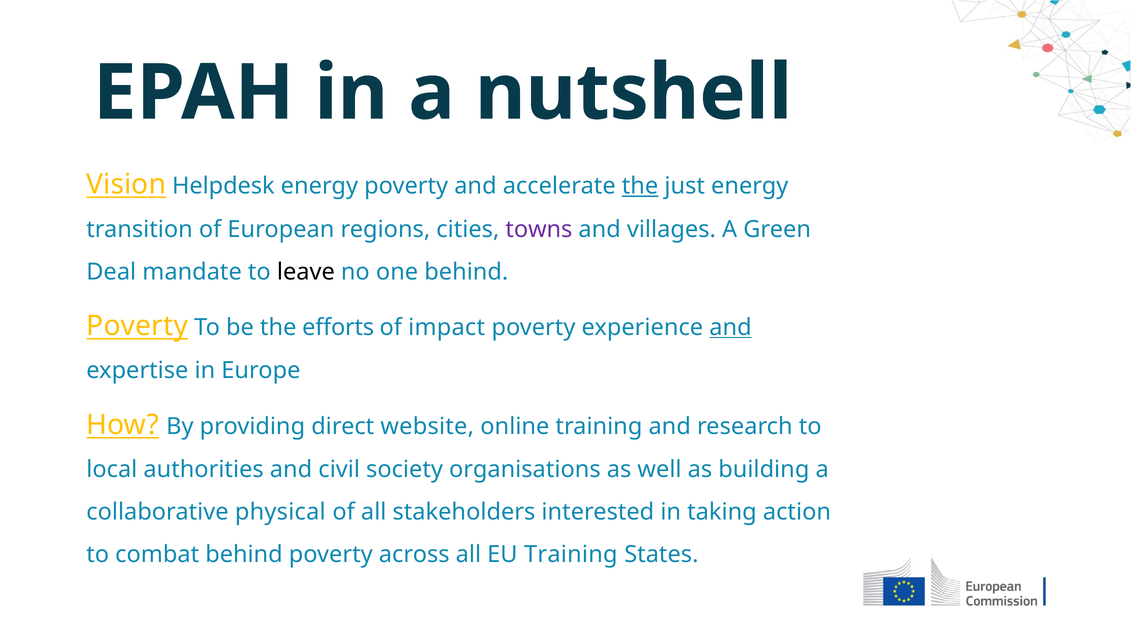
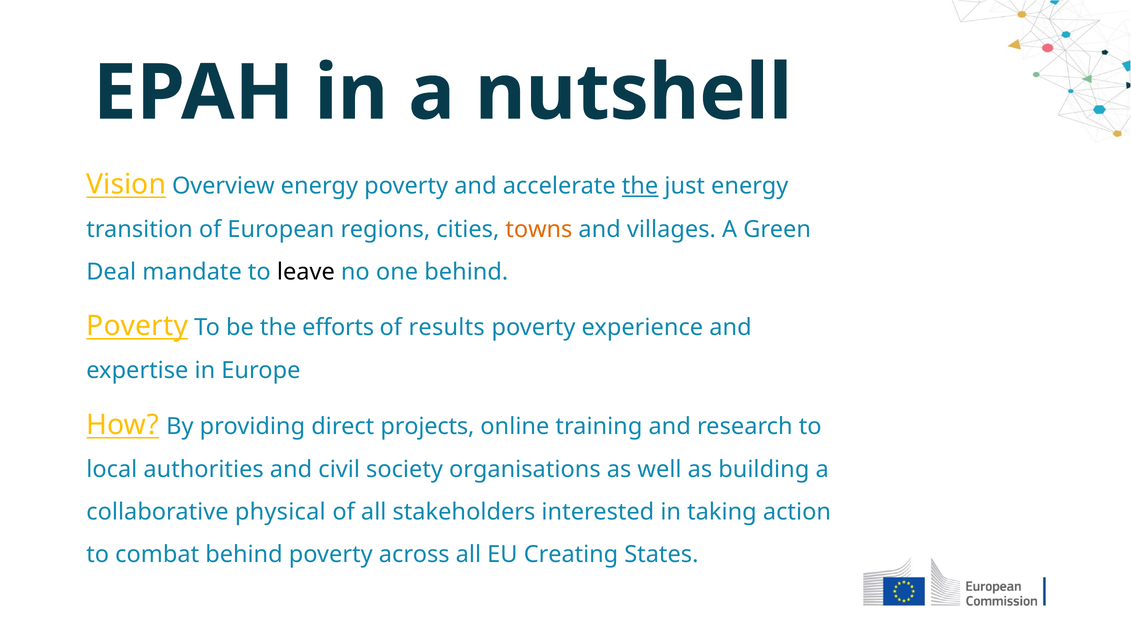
Helpdesk: Helpdesk -> Overview (223, 186)
towns colour: purple -> orange (539, 229)
impact: impact -> results (447, 327)
and underline: present -> none (731, 327)
website: website -> projects (427, 426)
EU Training: Training -> Creating (571, 555)
